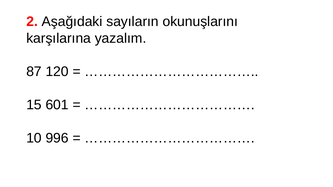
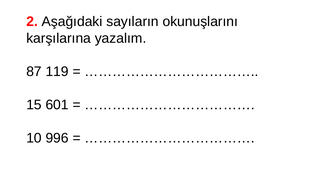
120: 120 -> 119 (57, 72)
